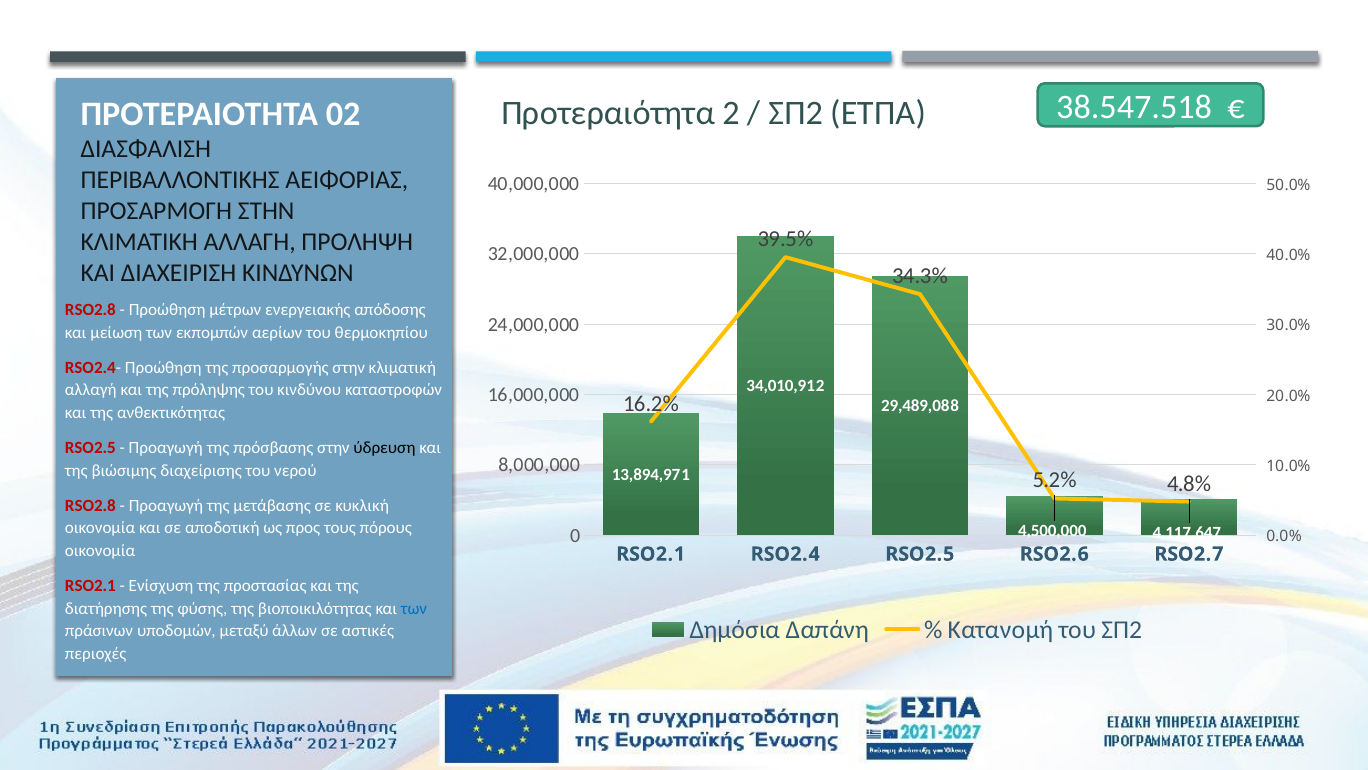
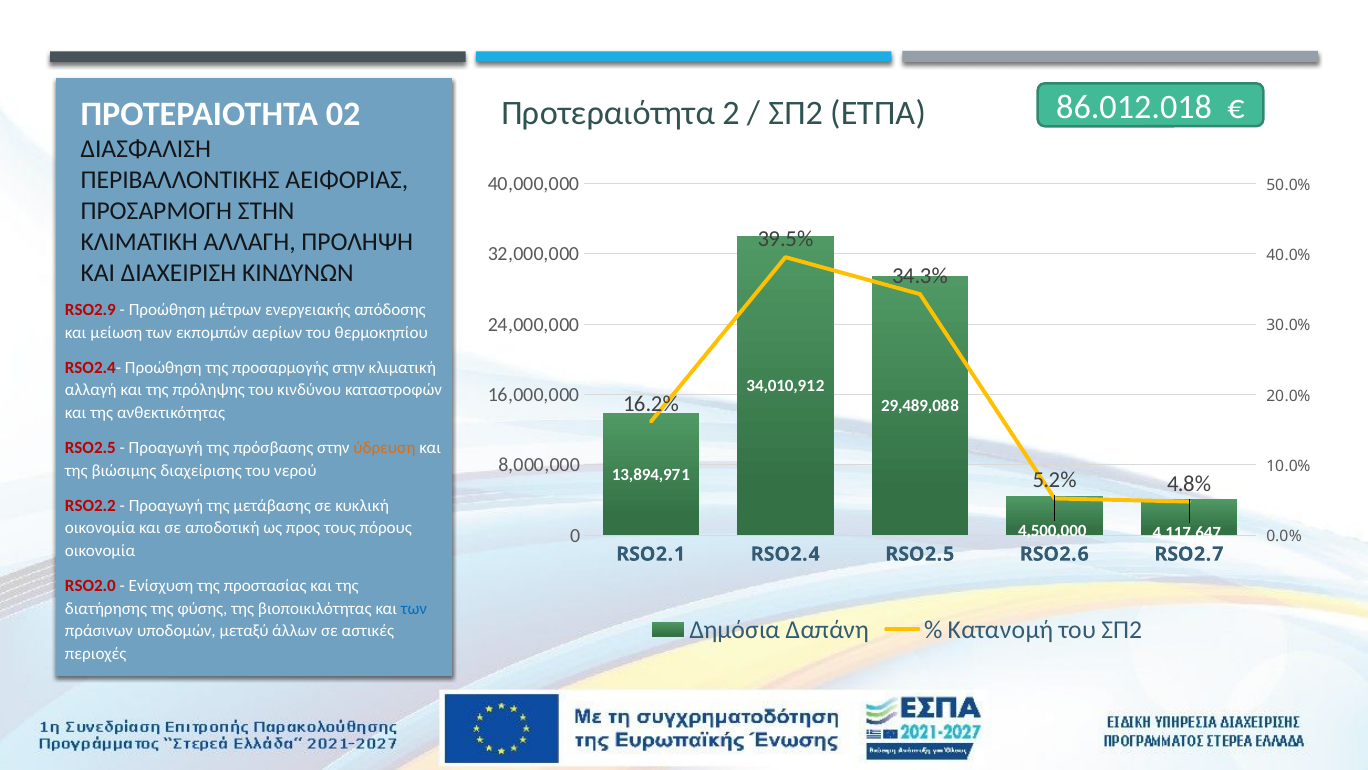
38.547.518: 38.547.518 -> 86.012.018 (1134, 107)
RSO2.8: RSO2.8 -> RSO2.9 (90, 310)
ύδρευση colour: black -> orange (384, 448)
RSO2.8: RSO2.8 -> RSO2.2 (90, 505)
RSO2.1: RSO2.1 -> RSO2.0 (90, 585)
